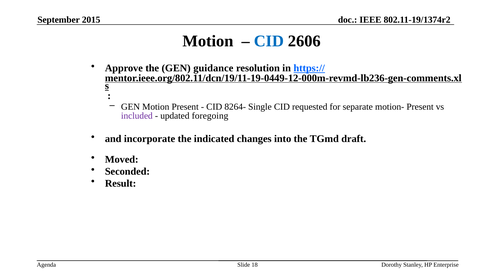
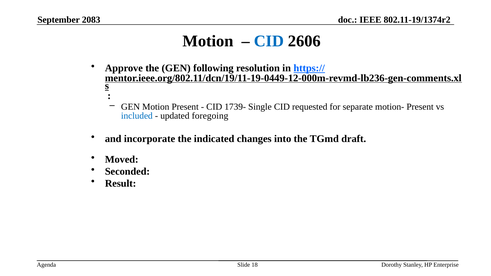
2015: 2015 -> 2083 (91, 20)
guidance: guidance -> following (213, 68)
8264-: 8264- -> 1739- (235, 107)
included colour: purple -> blue (137, 116)
